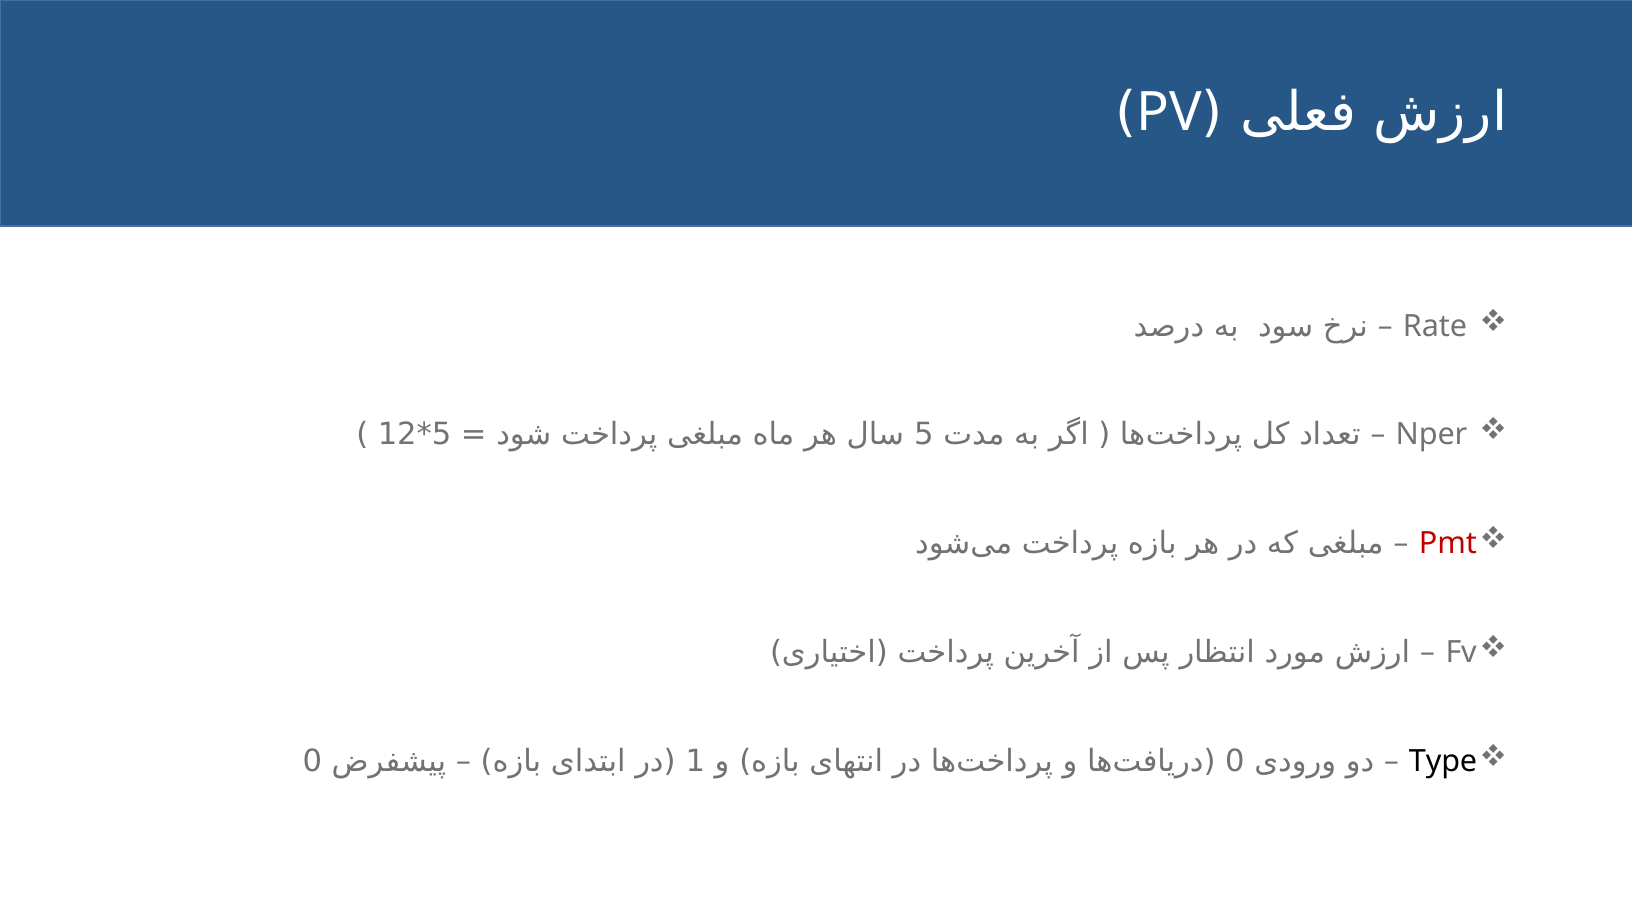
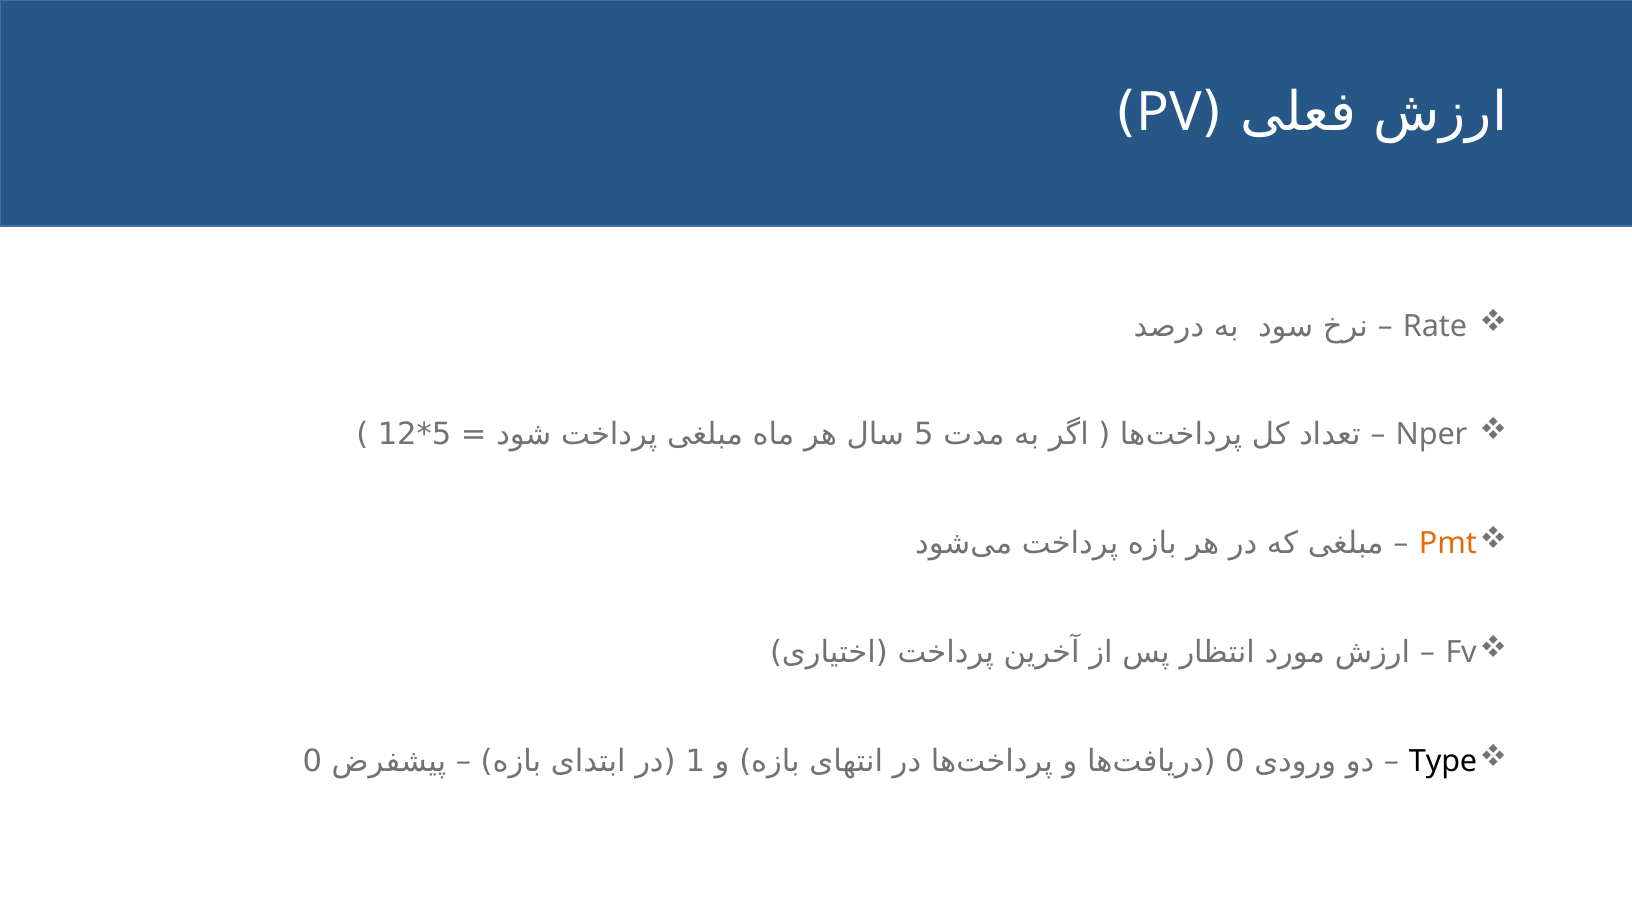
Pmt colour: red -> orange (1448, 544)
